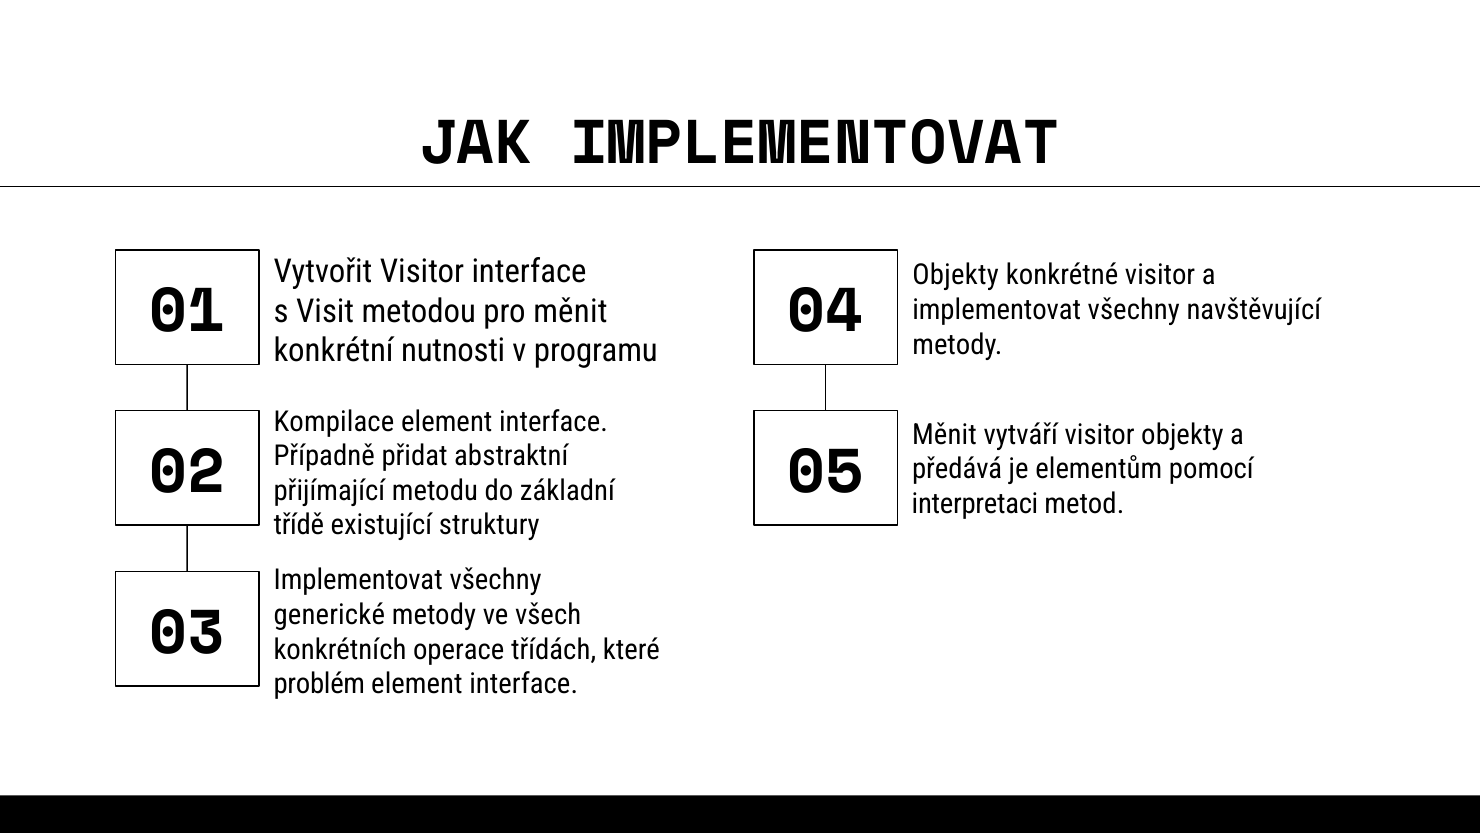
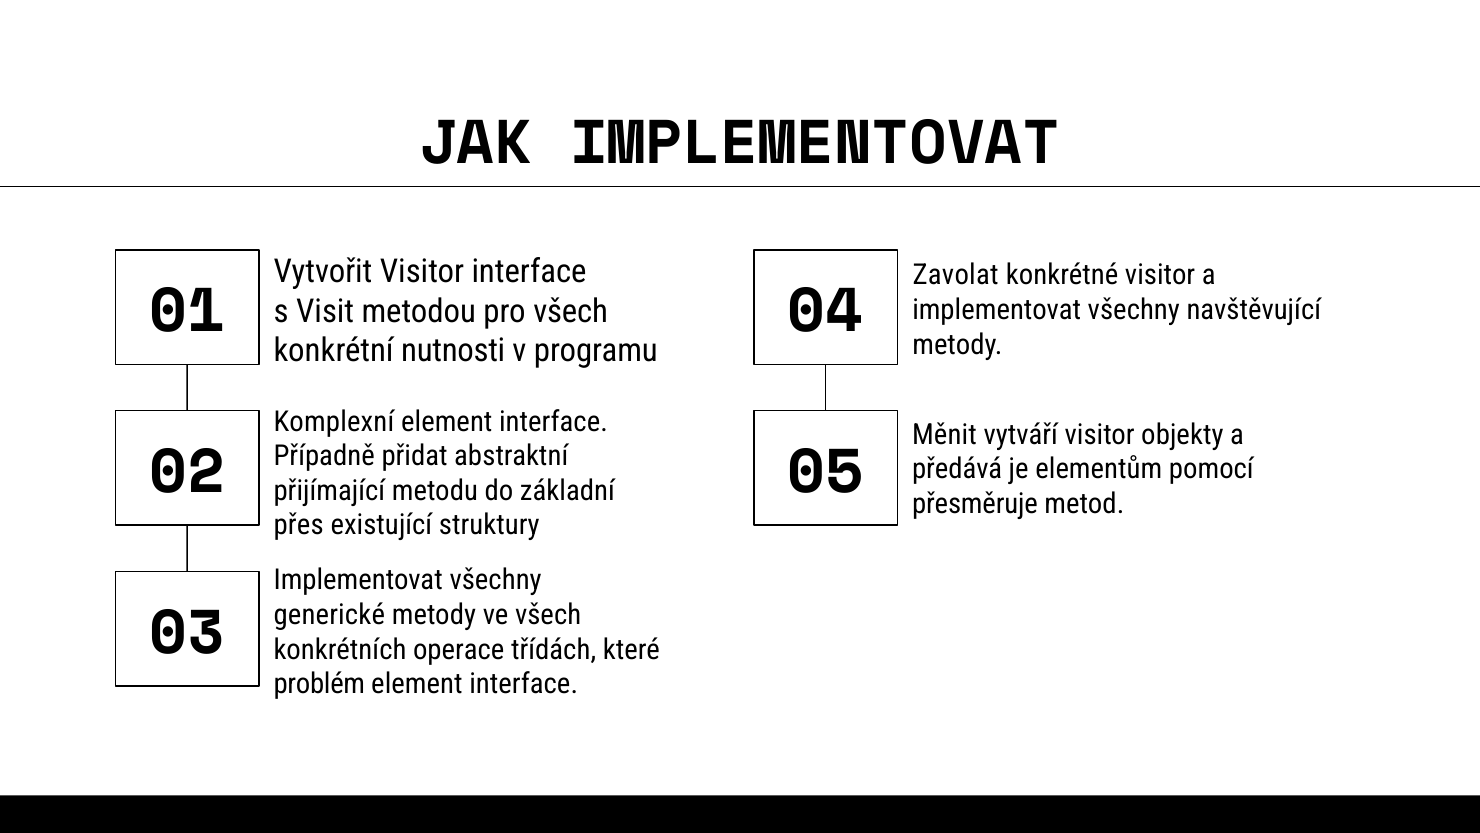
Objekty: Objekty -> Zavolat (956, 275)
pro měnit: měnit -> všech (571, 311)
Kompilace: Kompilace -> Komplexní (334, 421)
interpretaci: interpretaci -> přesměruje (975, 504)
třídě: třídě -> přes (299, 525)
